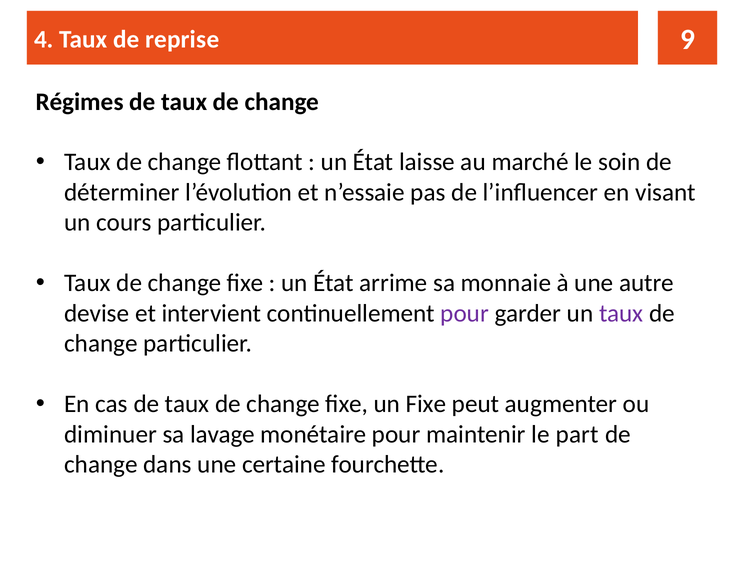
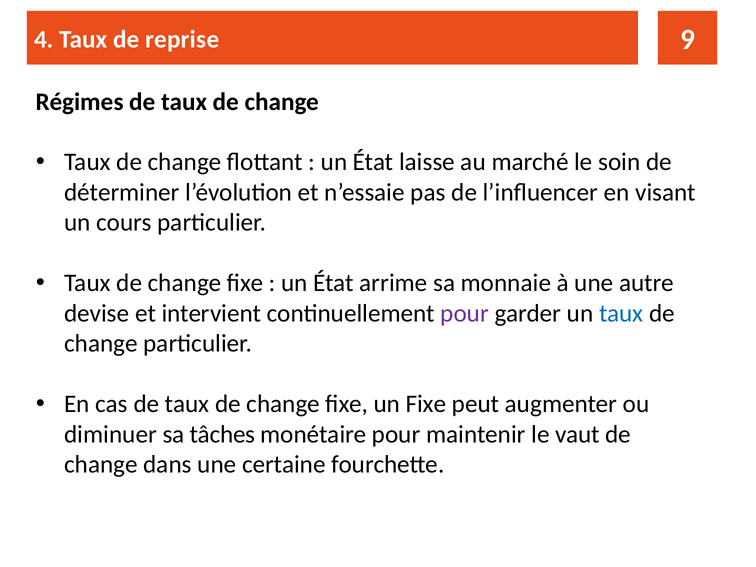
taux colour: purple -> blue (621, 313)
lavage: lavage -> tâches (222, 434)
part: part -> vaut (578, 434)
